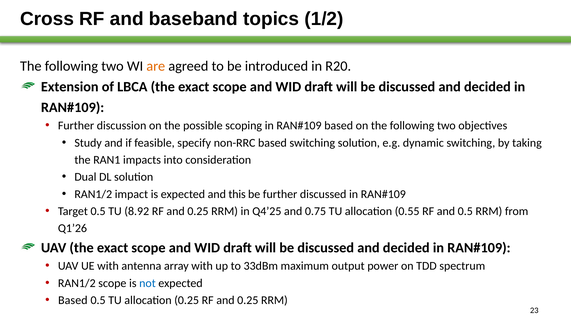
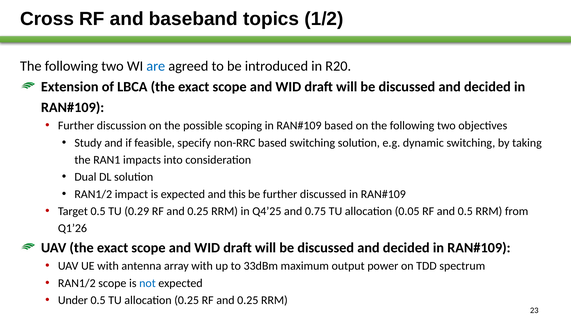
are colour: orange -> blue (156, 66)
8.92: 8.92 -> 0.29 (137, 211)
0.55: 0.55 -> 0.05 (407, 211)
Based: Based -> Under (73, 300)
